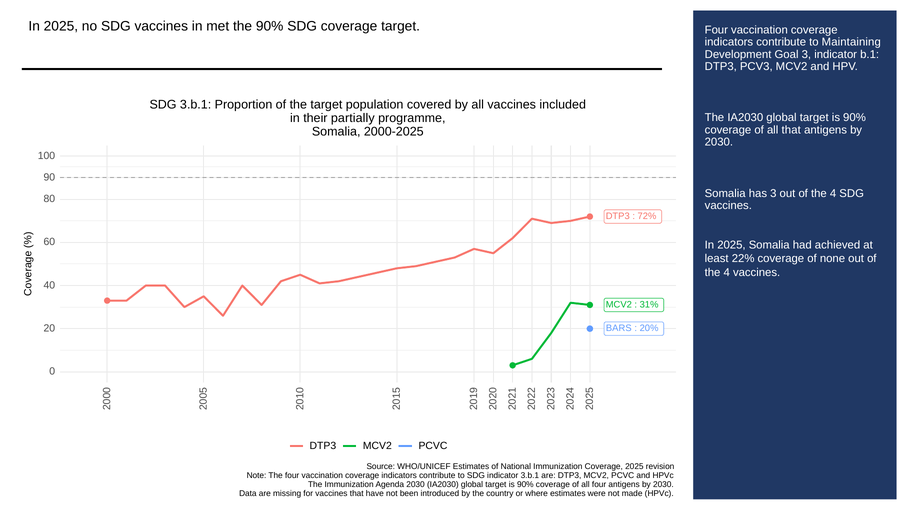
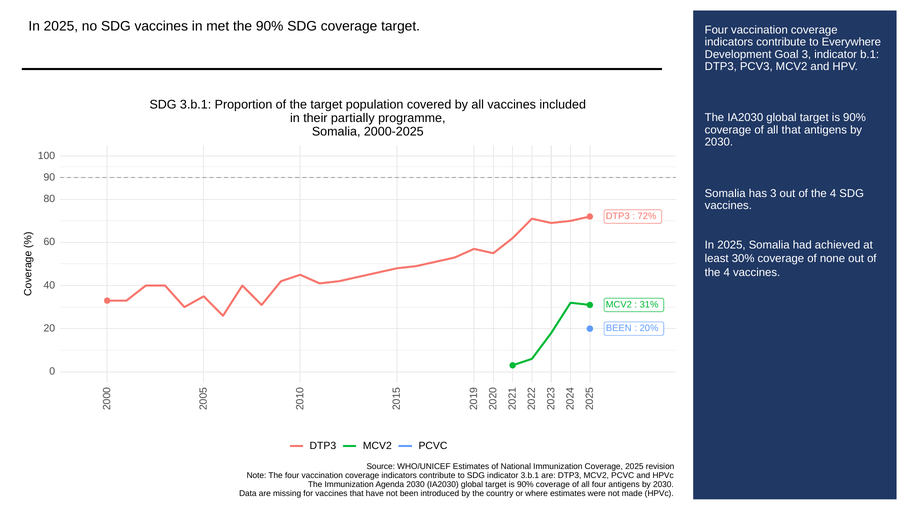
Maintaining: Maintaining -> Everywhere (851, 42)
22%: 22% -> 30% (743, 259)
BARS: BARS -> BEEN (619, 329)
